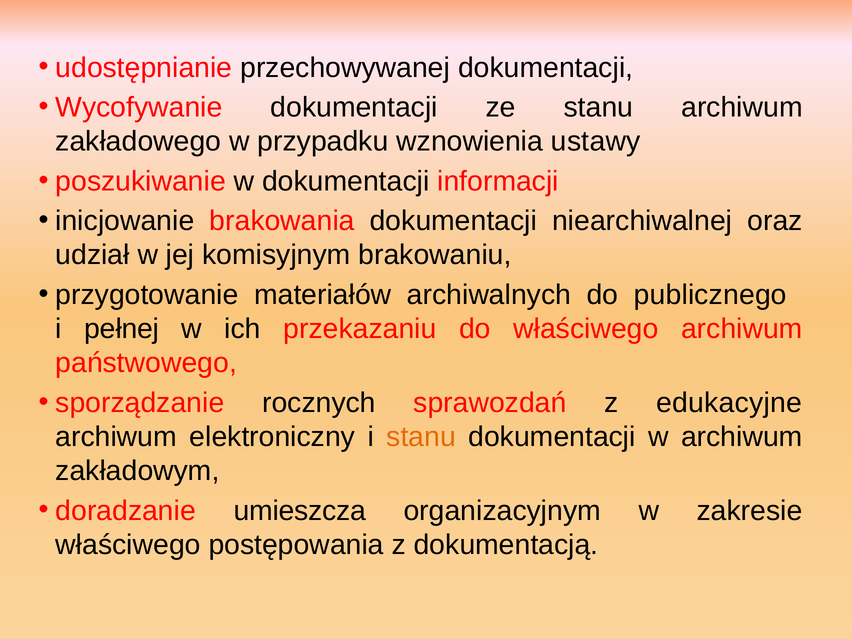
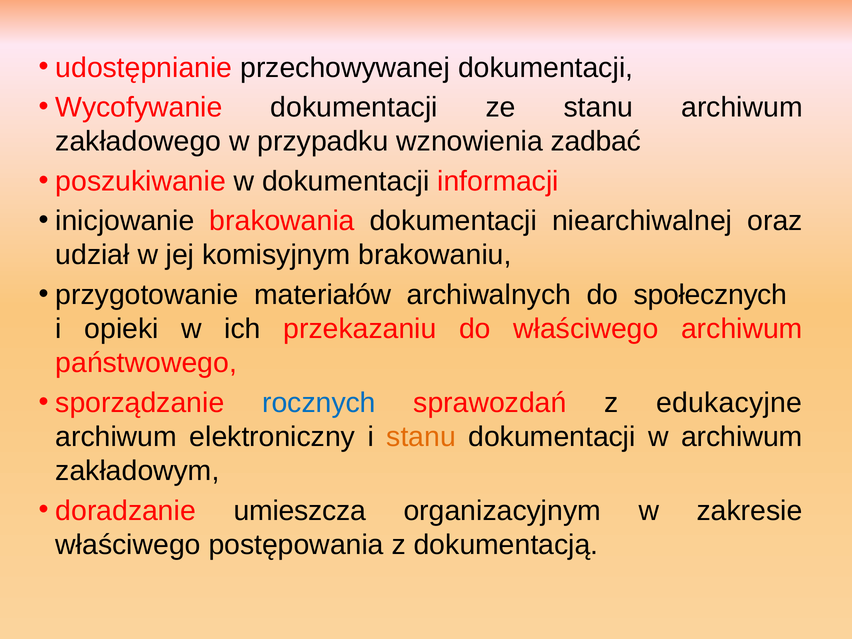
ustawy: ustawy -> zadbać (596, 142)
publicznego: publicznego -> społecznych (710, 295)
pełnej: pełnej -> opieki (122, 329)
rocznych colour: black -> blue (319, 403)
